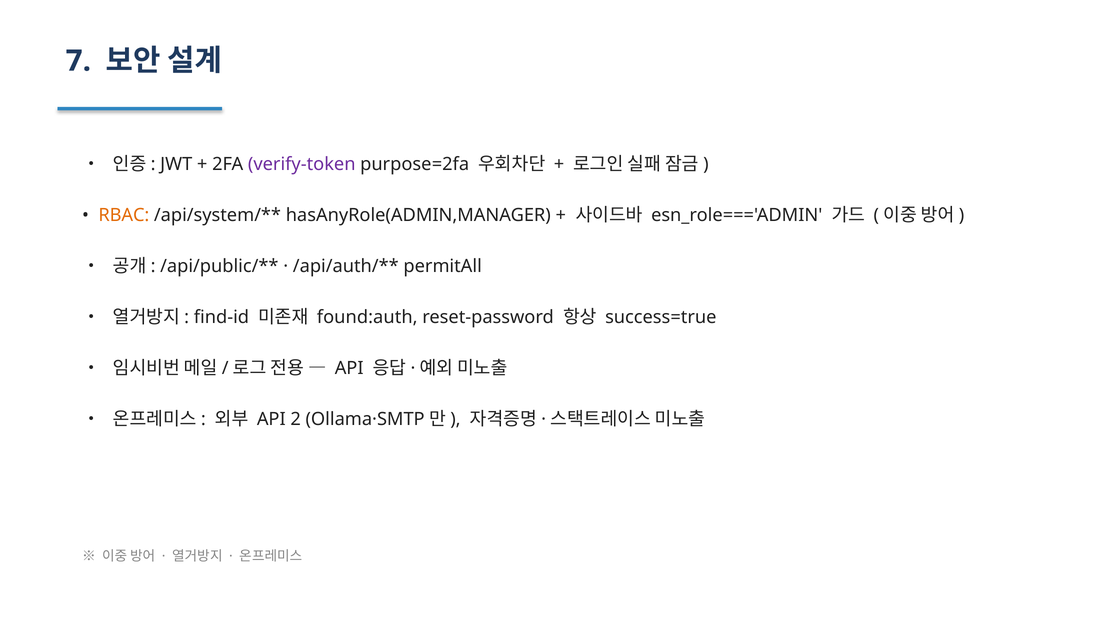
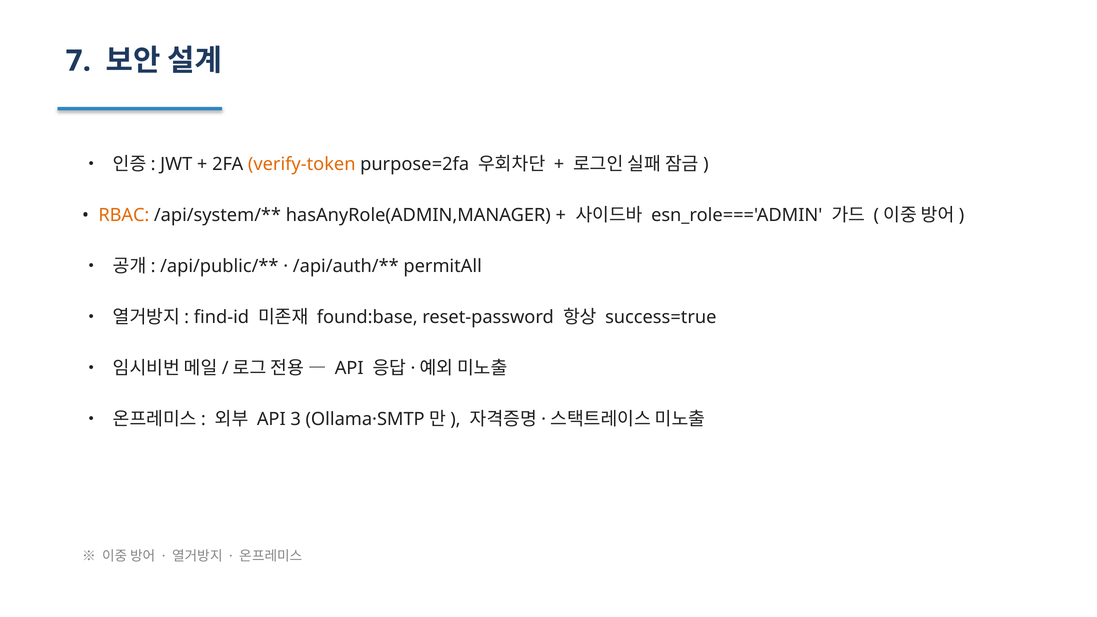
verify-token colour: purple -> orange (302, 164)
found:auth: found:auth -> found:base (367, 317)
2: 2 -> 3 (296, 419)
